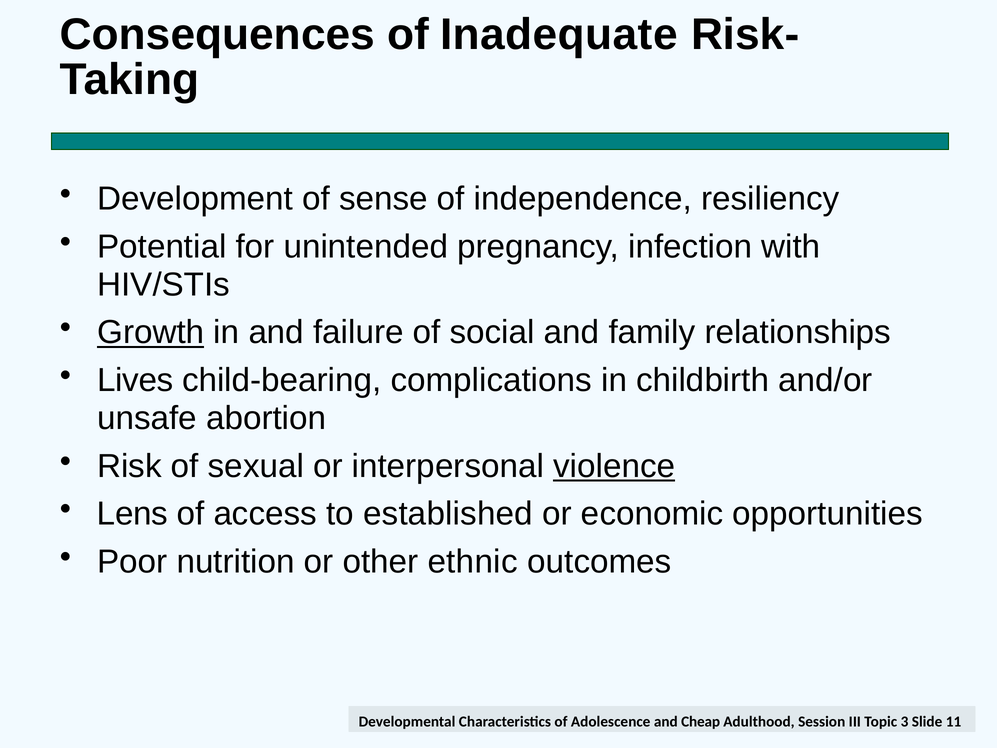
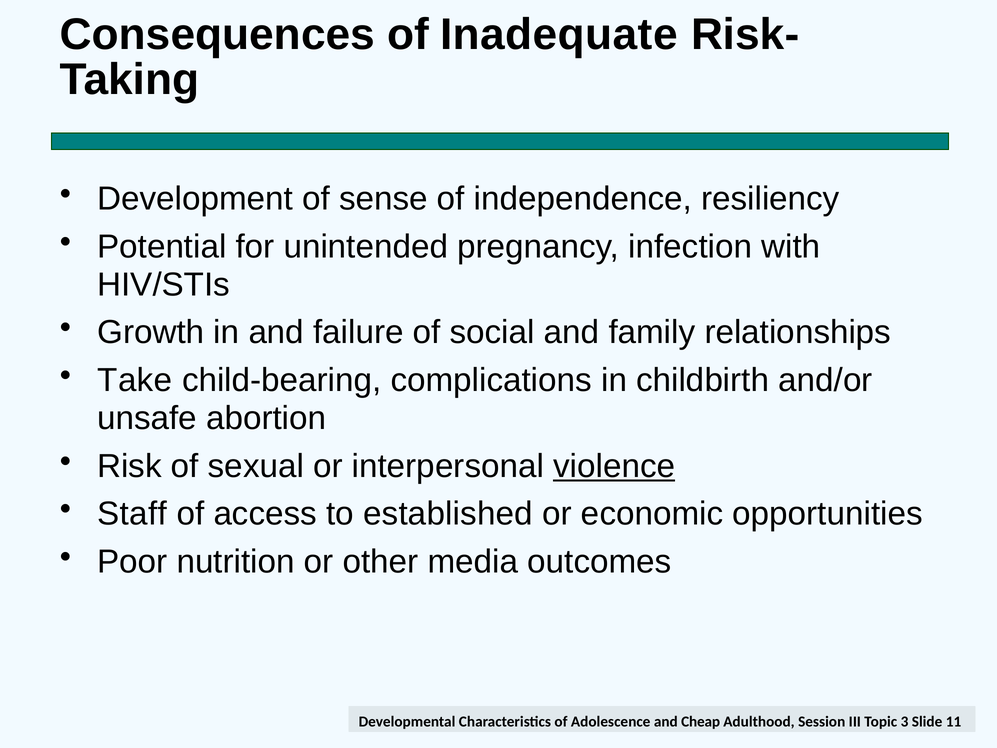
Growth underline: present -> none (151, 332)
Lives: Lives -> Take (135, 380)
Lens: Lens -> Staff (132, 514)
ethnic: ethnic -> media (473, 562)
